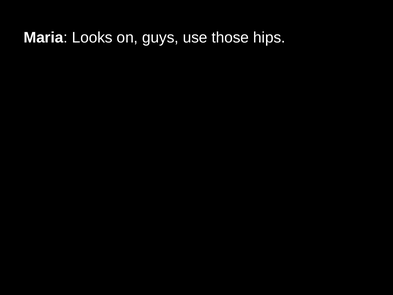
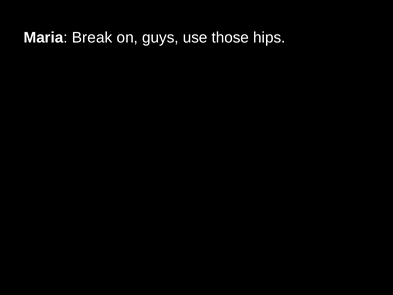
Looks: Looks -> Break (92, 37)
